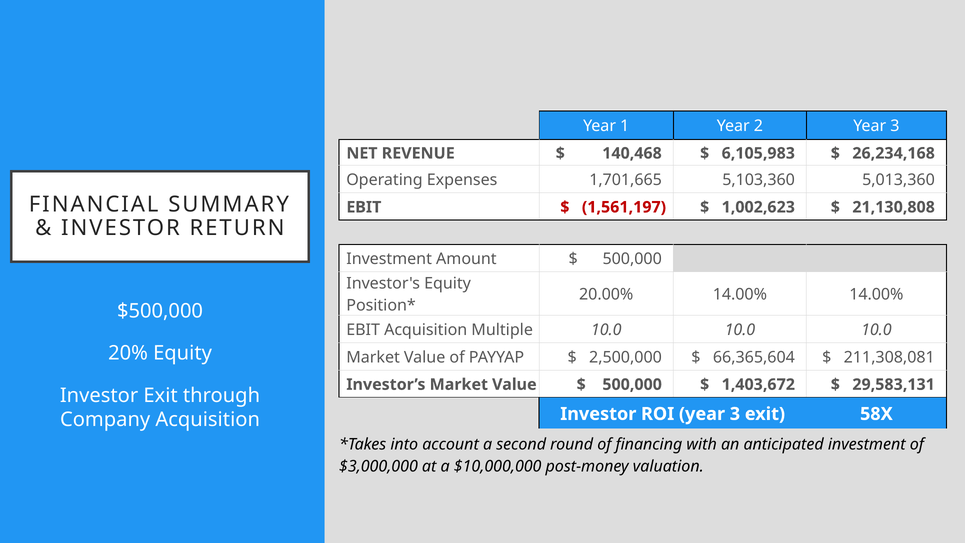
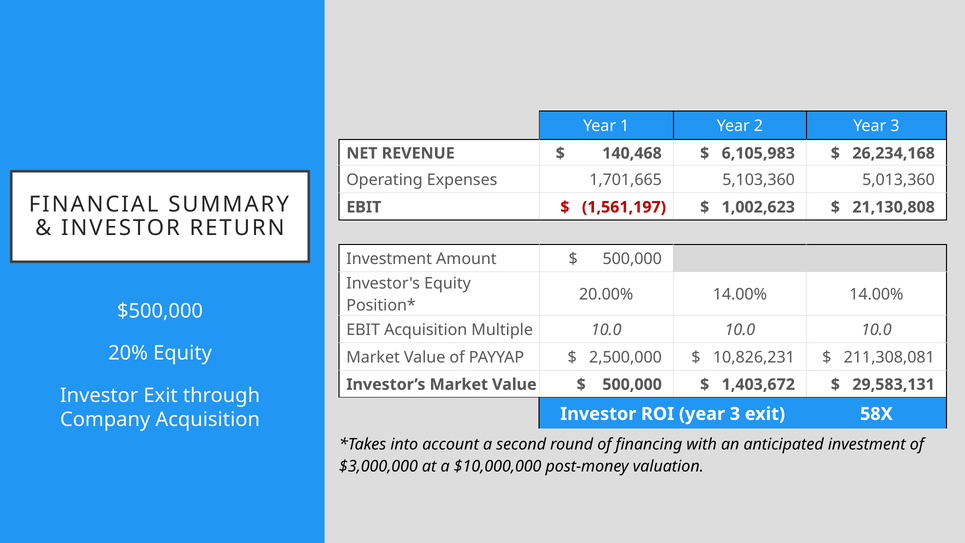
66,365,604: 66,365,604 -> 10,826,231 (754, 357)
